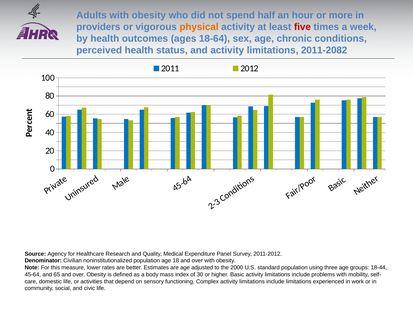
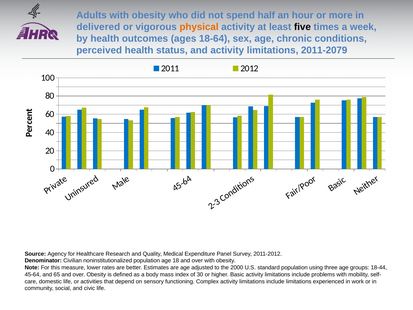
providers: providers -> delivered (98, 27)
five colour: red -> black (302, 27)
2011-2082: 2011-2082 -> 2011-2079 (324, 50)
